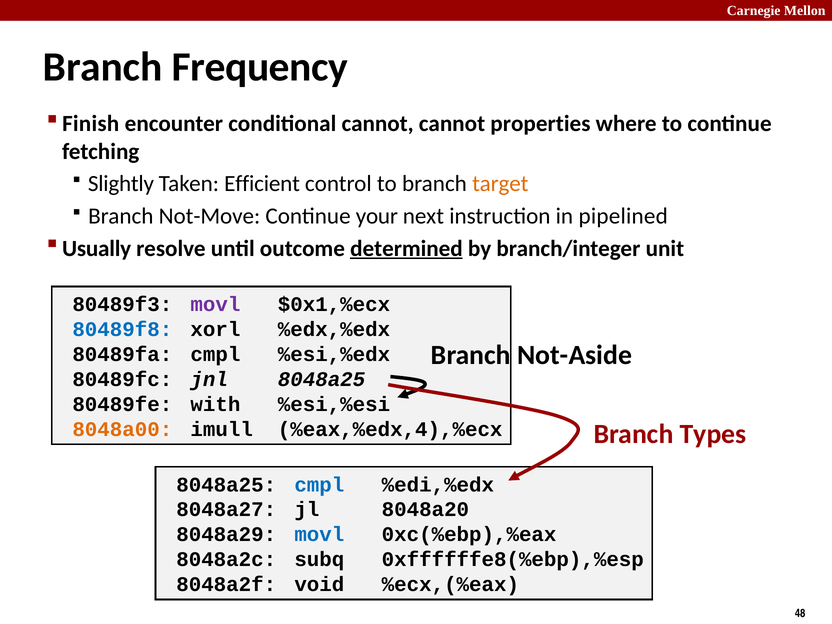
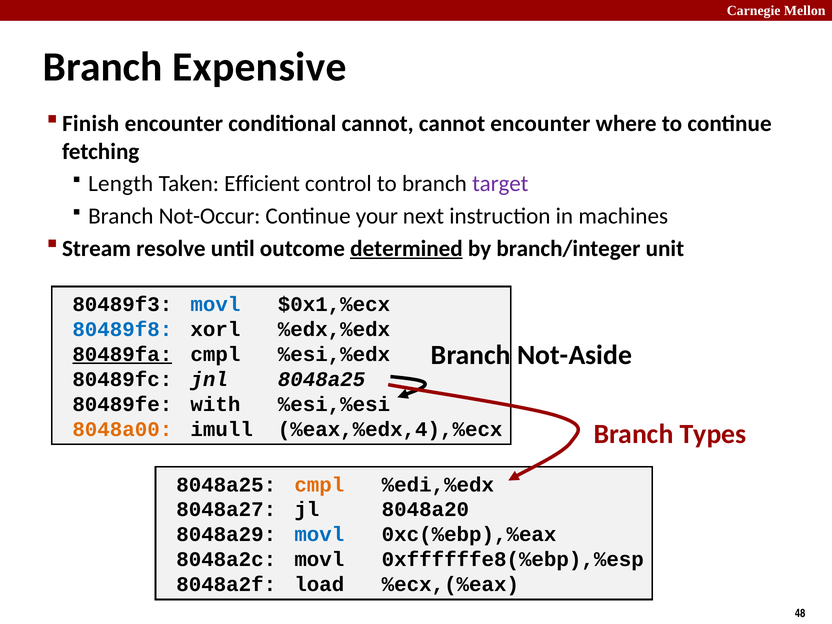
Frequency: Frequency -> Expensive (259, 67)
cannot properties: properties -> encounter (540, 124)
Slightly: Slightly -> Length (121, 184)
target colour: orange -> purple (500, 184)
Not-Move: Not-Move -> Not-Occur (210, 216)
pipelined: pipelined -> machines (623, 216)
Usually: Usually -> Stream (97, 248)
movl colour: purple -> blue (215, 304)
80489fa underline: none -> present (122, 354)
cmpl colour: blue -> orange (319, 485)
8048a2c subq: subq -> movl (319, 560)
void: void -> load (319, 584)
